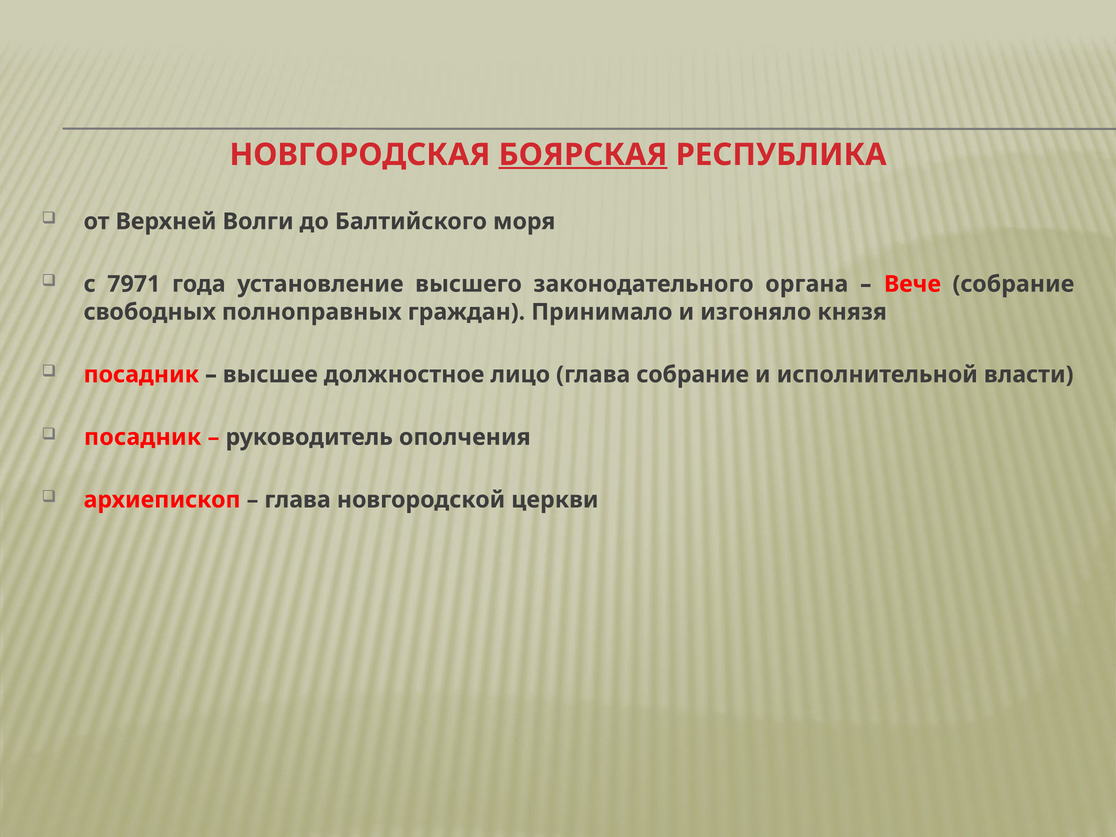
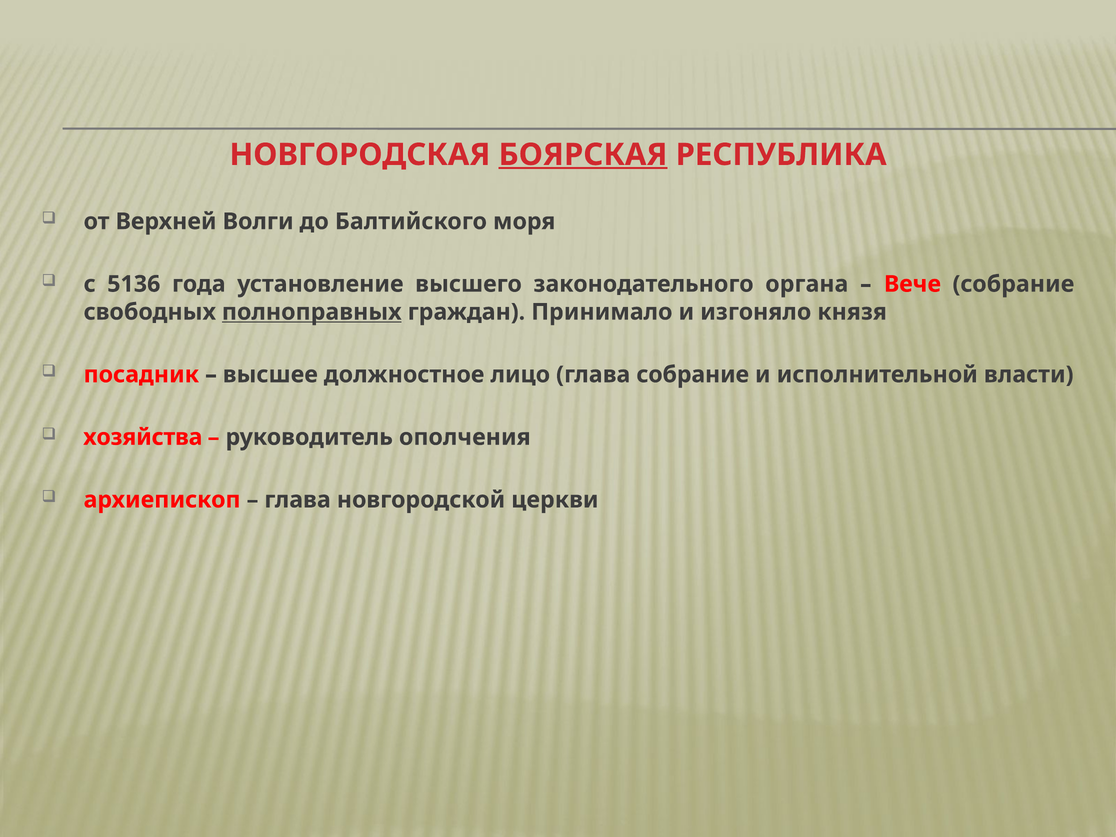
7971: 7971 -> 5136 (134, 284)
полноправных underline: none -> present (312, 312)
посадник: посадник -> хозяйства (143, 437)
